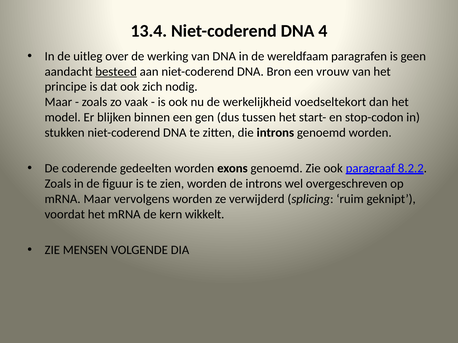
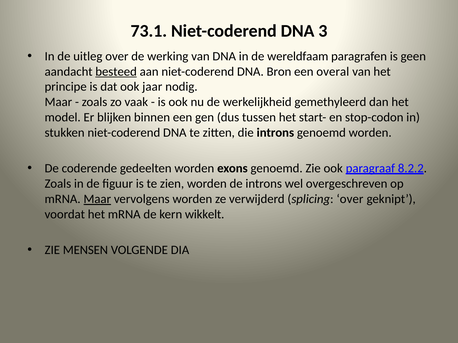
13.4: 13.4 -> 73.1 (149, 31)
4: 4 -> 3 (323, 31)
vrouw: vrouw -> overal (333, 72)
zich: zich -> jaar (152, 87)
voedseltekort: voedseltekort -> gemethyleerd (330, 102)
Maar underline: none -> present (97, 199)
splicing ruim: ruim -> over (350, 199)
